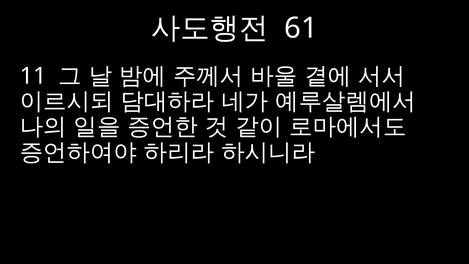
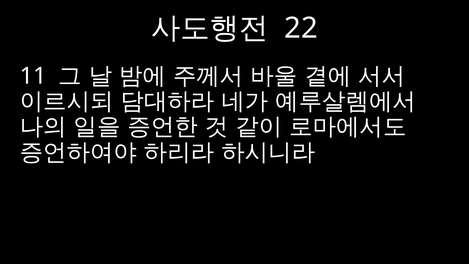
61: 61 -> 22 (301, 28)
